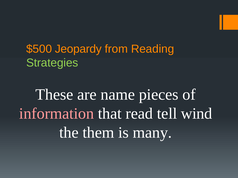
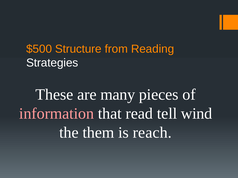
Jeopardy: Jeopardy -> Structure (78, 49)
Strategies colour: light green -> white (52, 63)
name: name -> many (118, 95)
many: many -> reach (152, 133)
